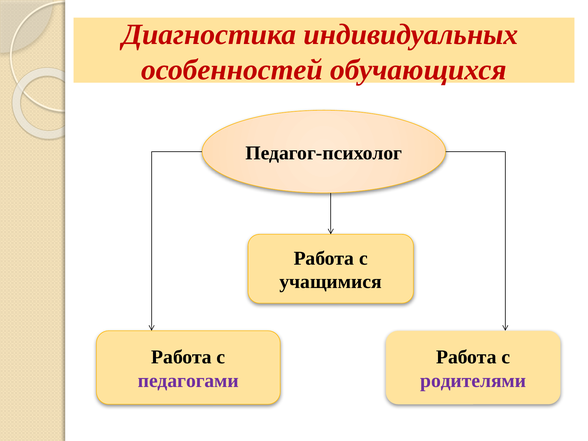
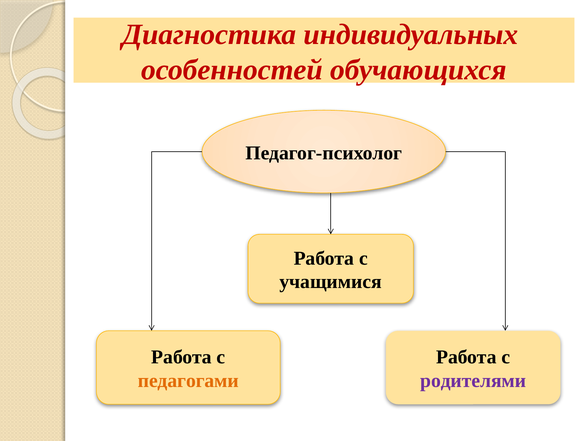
педагогами colour: purple -> orange (188, 381)
